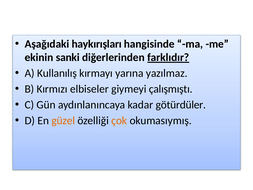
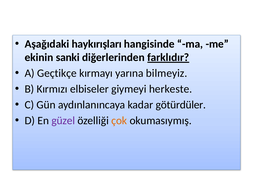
Kullanılış: Kullanılış -> Geçtikçe (57, 73)
yazılmaz: yazılmaz -> bilmeyiz (167, 73)
çalışmıştı: çalışmıştı -> herkeste (171, 89)
güzel colour: orange -> purple (63, 120)
